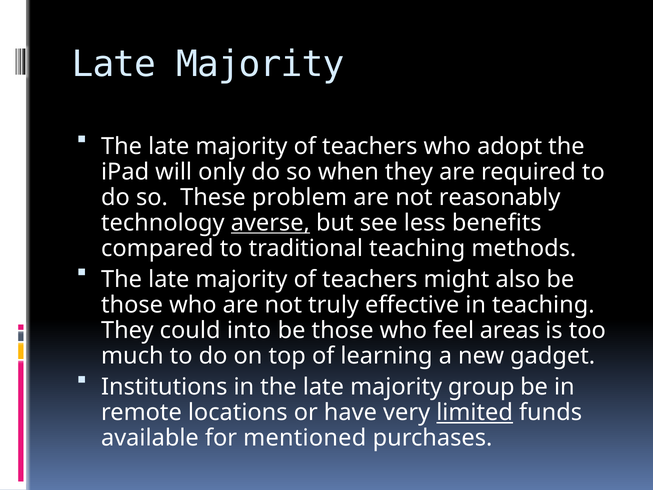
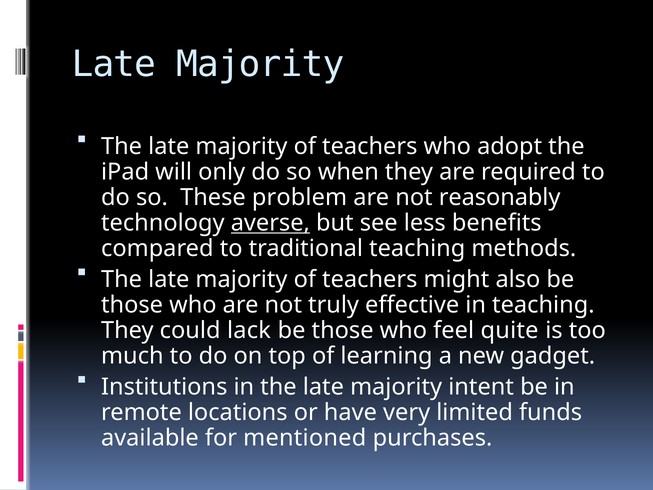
into: into -> lack (249, 330)
areas: areas -> quite (510, 330)
group: group -> intent (481, 387)
limited underline: present -> none (475, 412)
